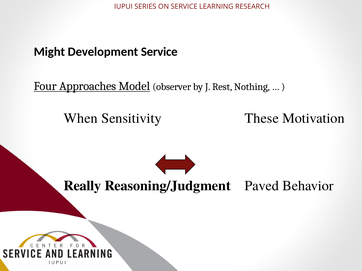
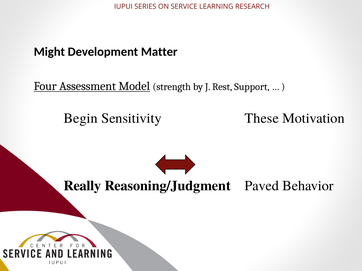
Development Service: Service -> Matter (159, 52)
Approaches: Approaches -> Assessment (88, 86)
observer: observer -> strength (172, 87)
Nothing: Nothing -> Support (252, 87)
When: When -> Begin (81, 118)
